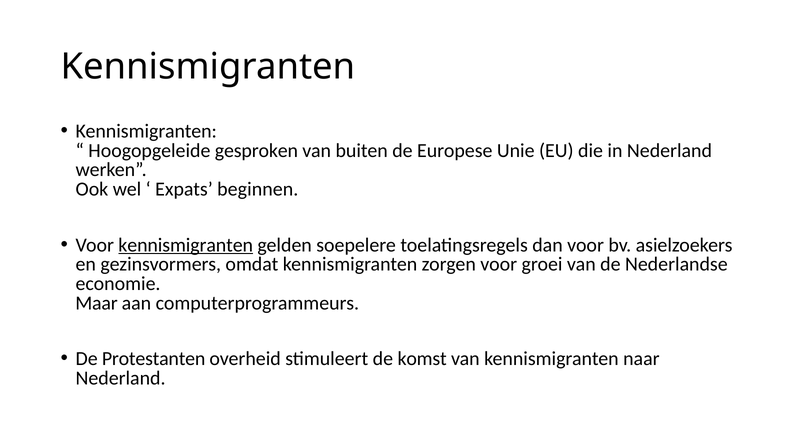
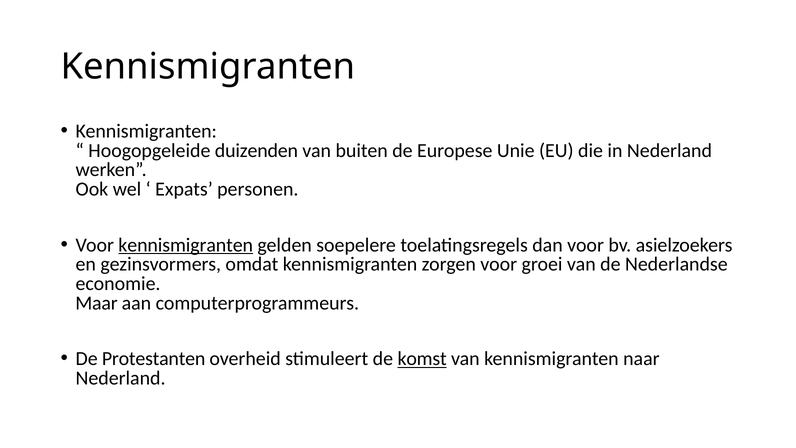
gesproken: gesproken -> duizenden (256, 150)
beginnen: beginnen -> personen (258, 189)
komst underline: none -> present (422, 359)
